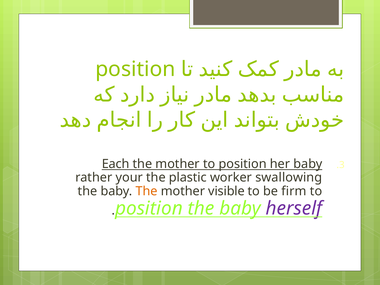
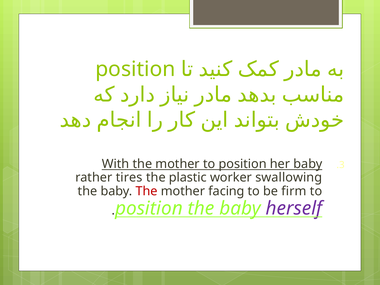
Each: Each -> With (116, 164)
your: your -> tires (129, 178)
The colour: orange -> red (147, 191)
visible: visible -> facing (226, 191)
